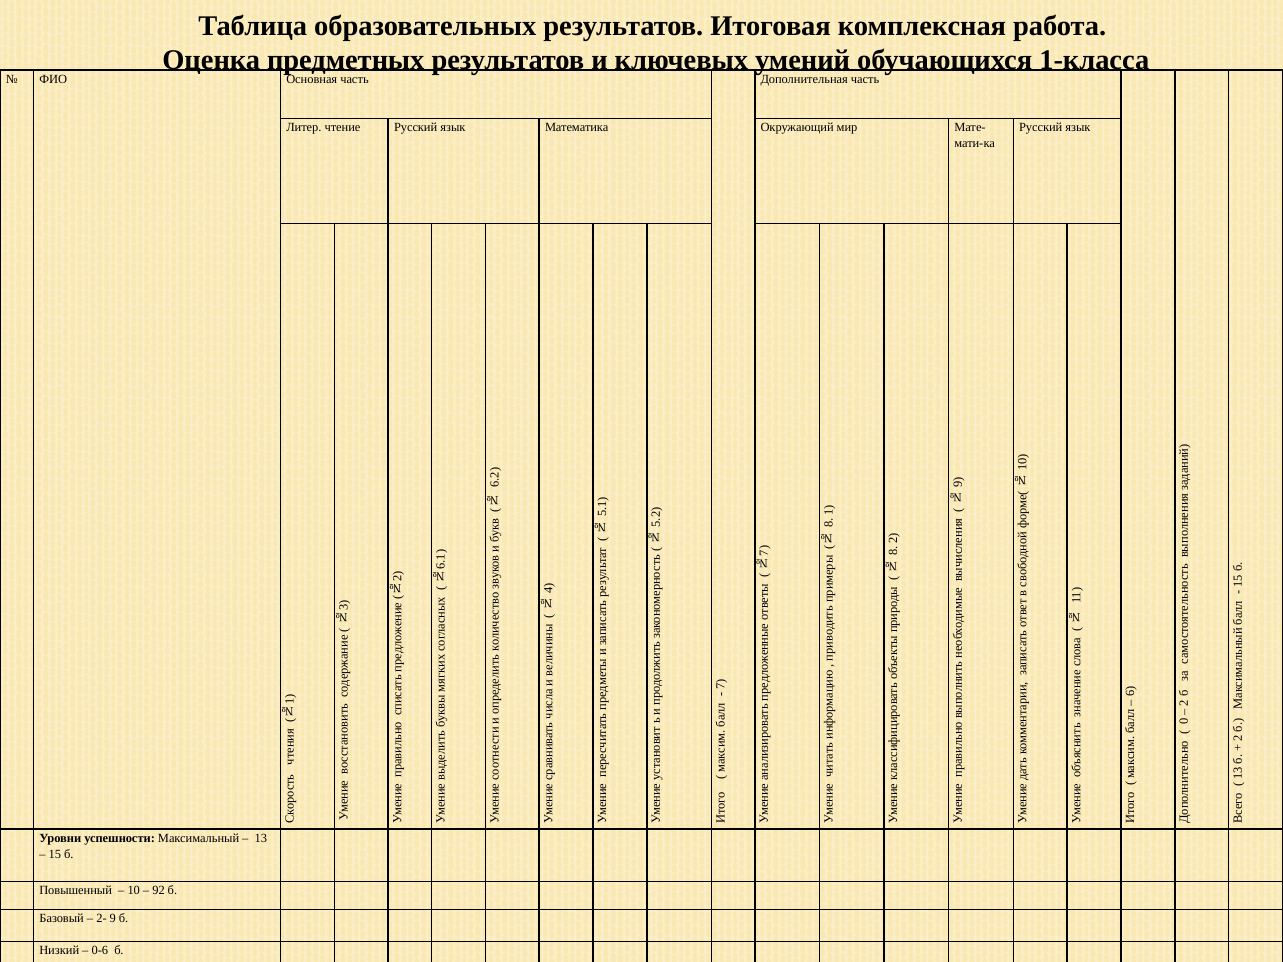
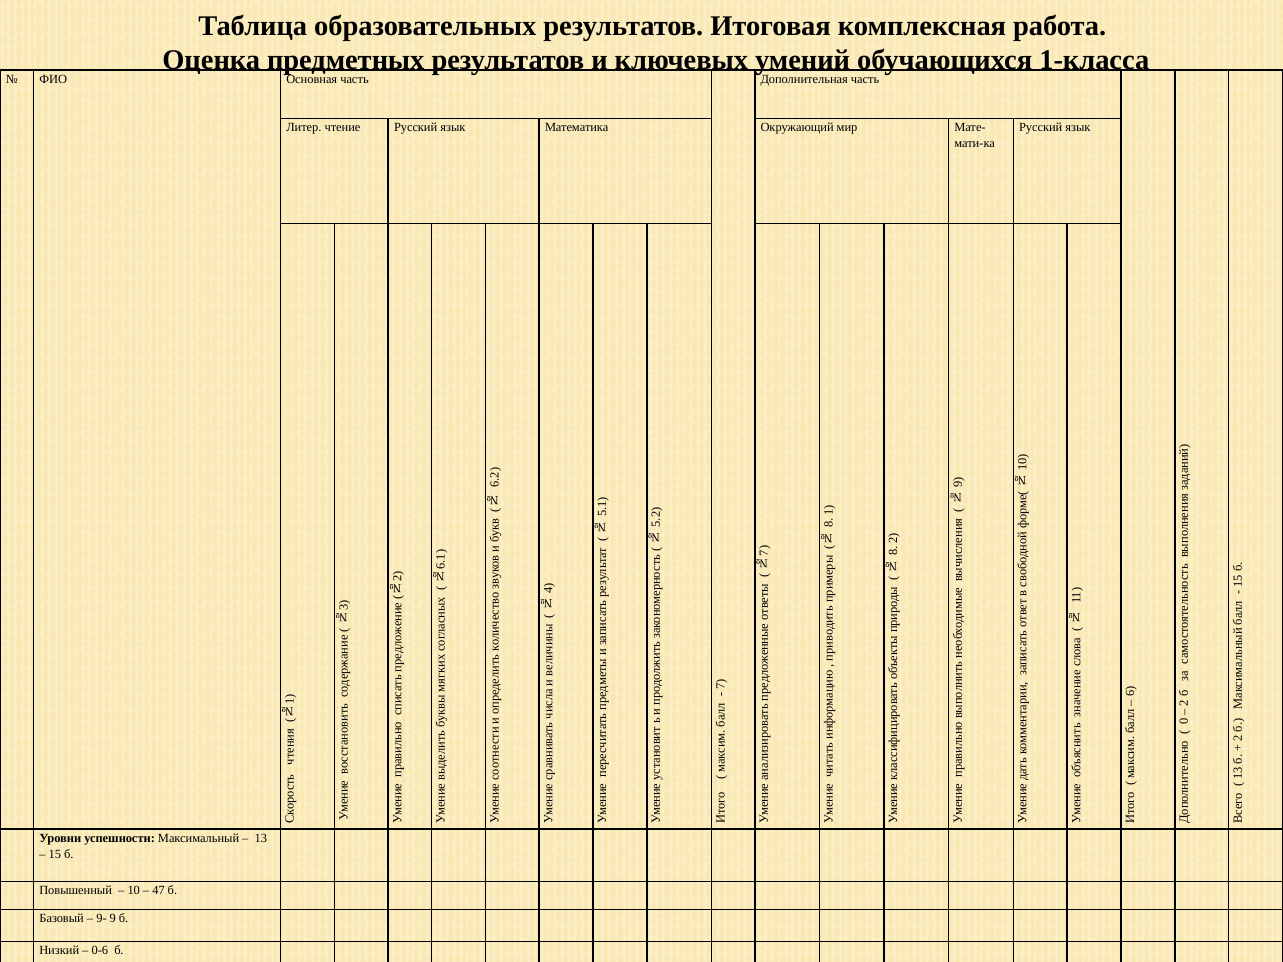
92: 92 -> 47 (159, 891)
2-: 2- -> 9- (101, 919)
